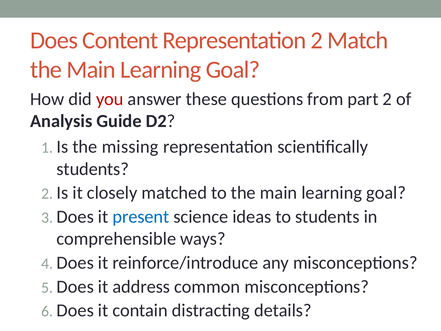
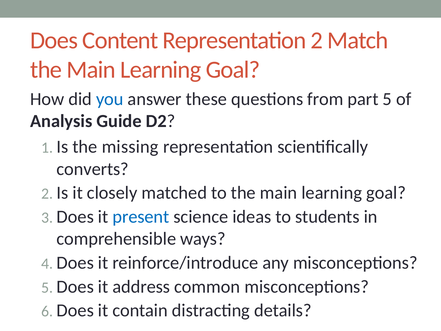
you colour: red -> blue (110, 99)
part 2: 2 -> 5 (387, 99)
students: students -> converts (93, 169)
